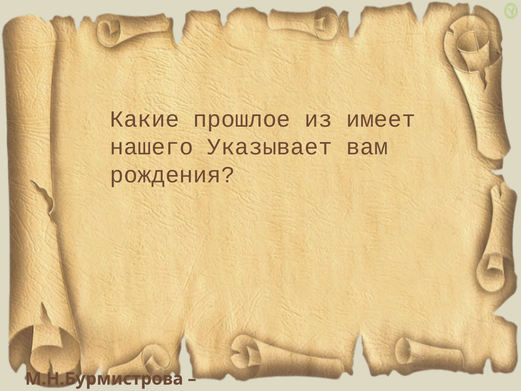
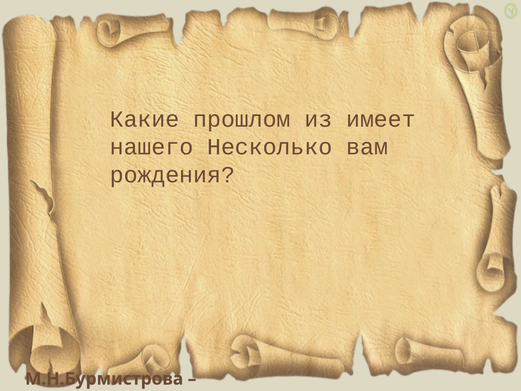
прошлое: прошлое -> прошлом (242, 119)
Указывает: Указывает -> Несколько (270, 147)
